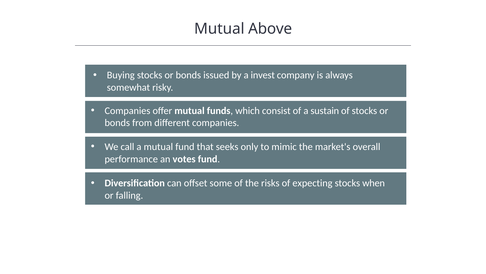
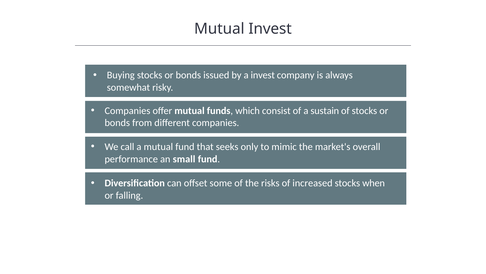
Mutual Above: Above -> Invest (270, 29)
votes: votes -> small (184, 159)
expecting: expecting -> increased (312, 183)
